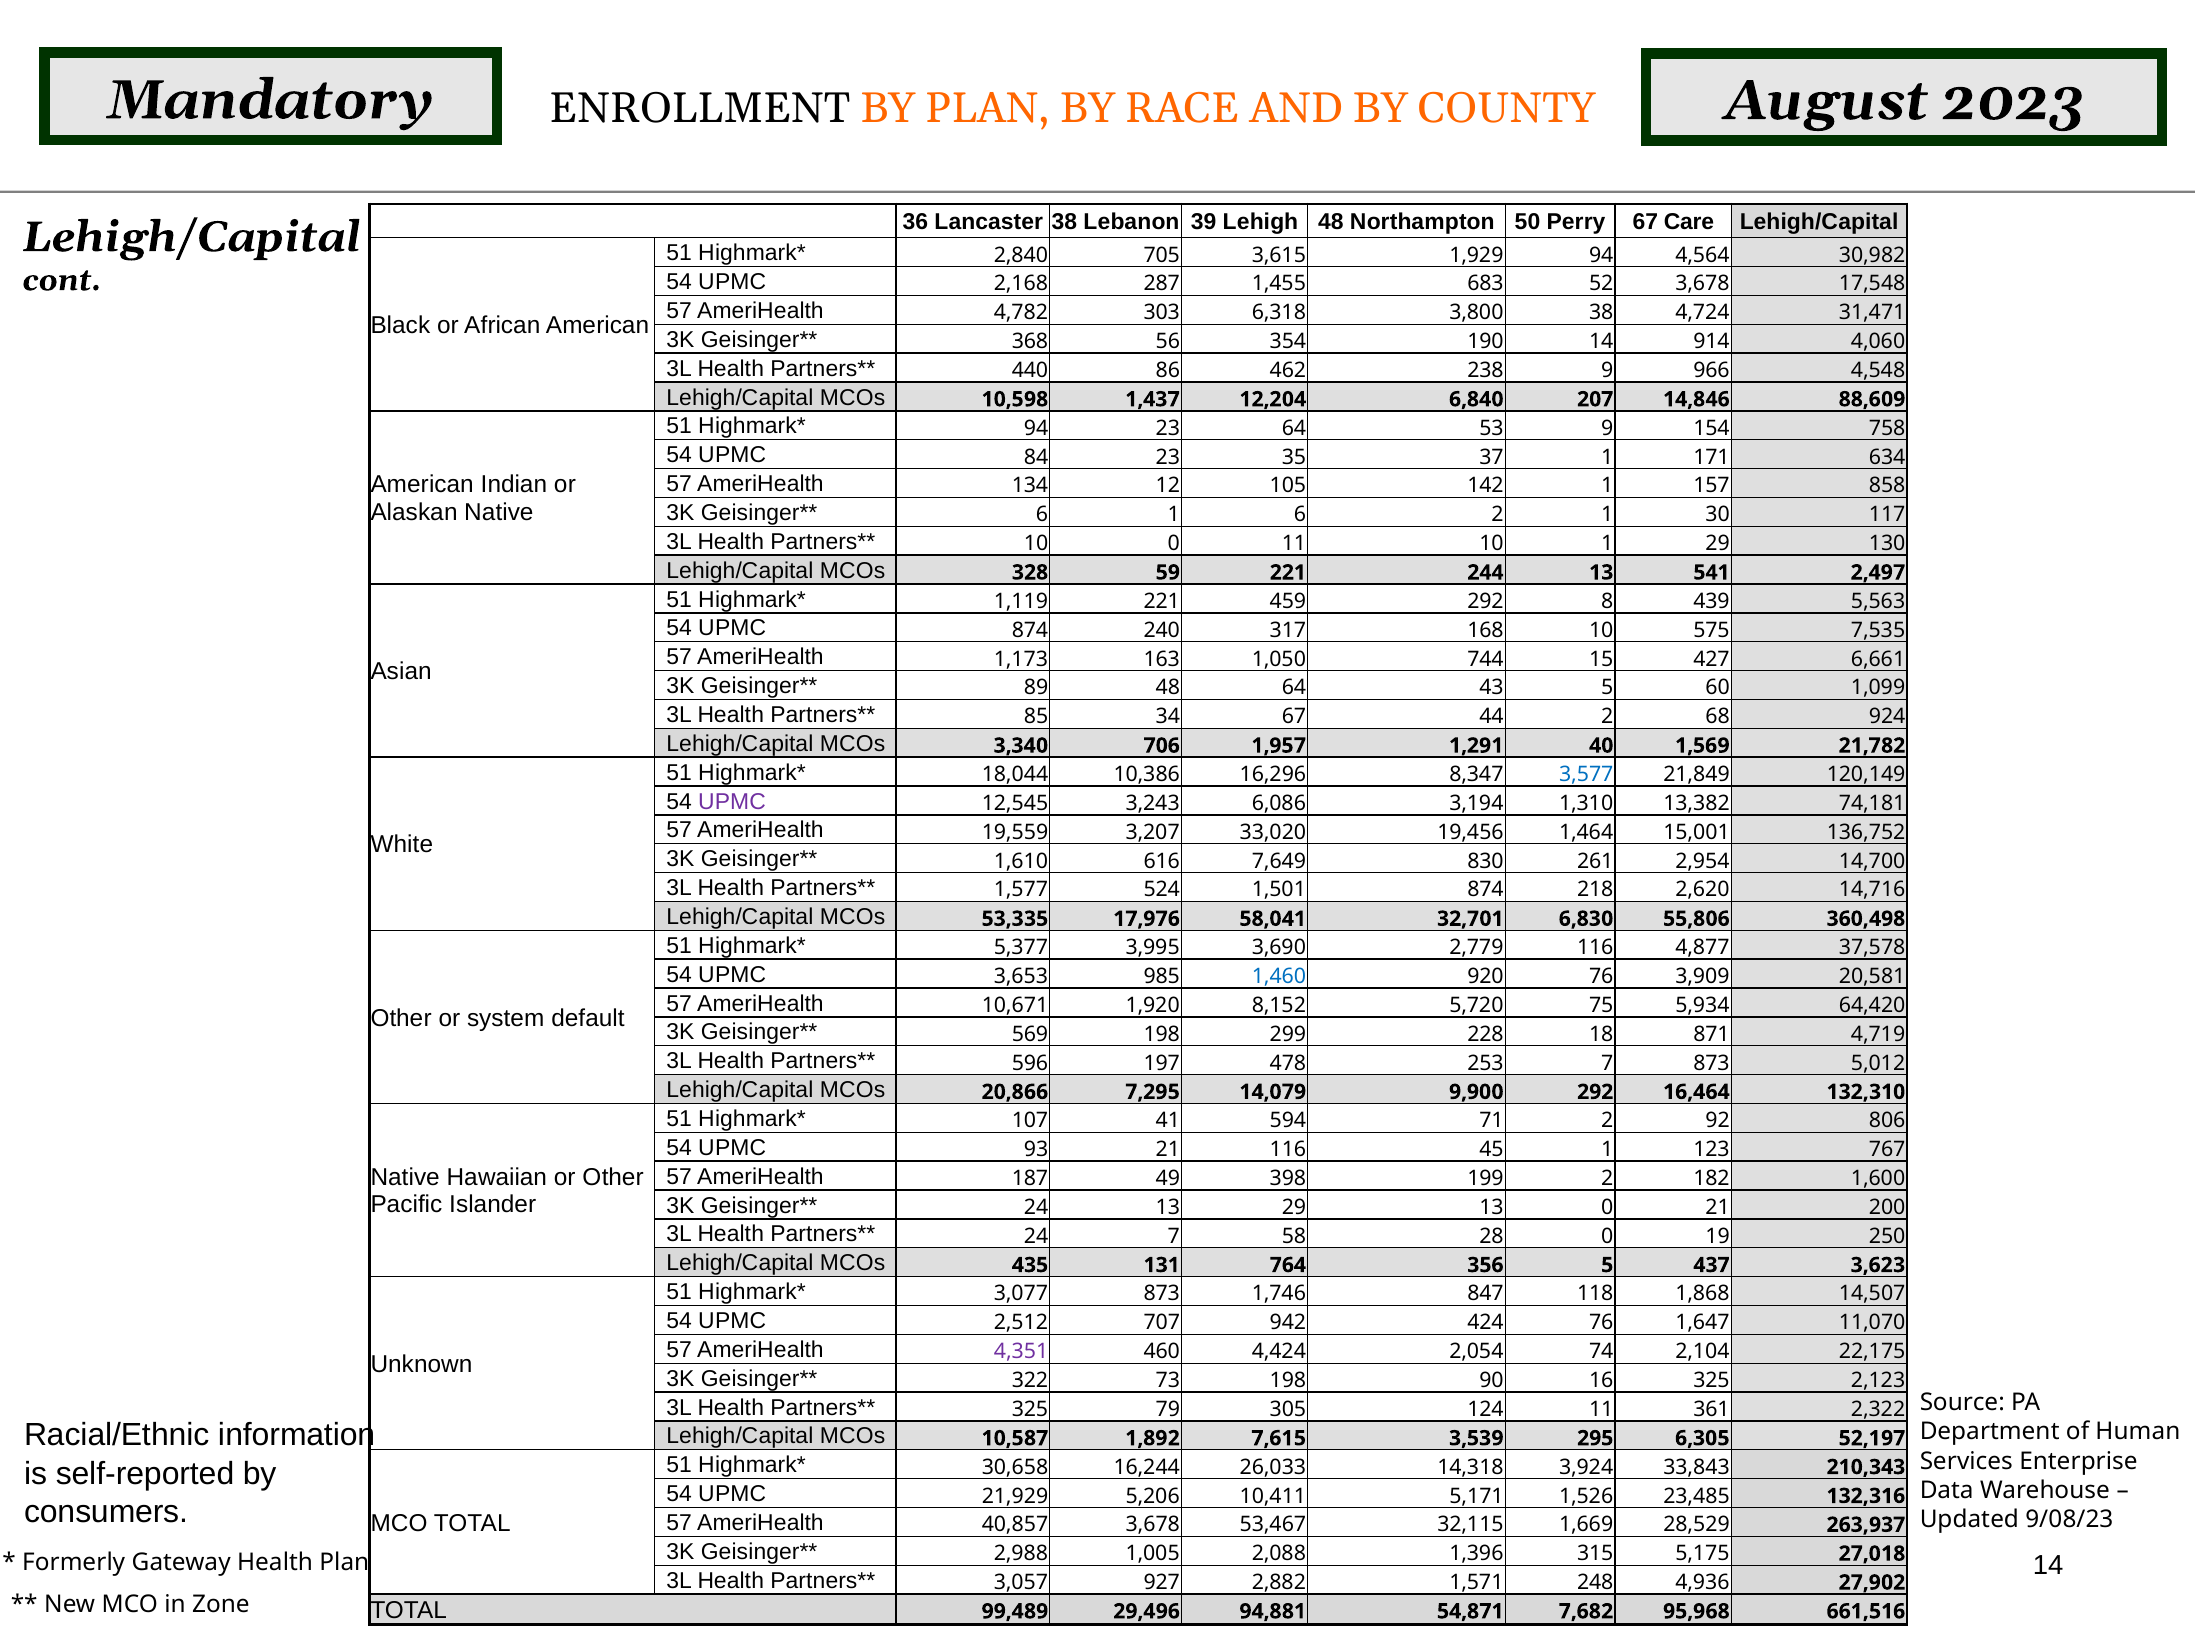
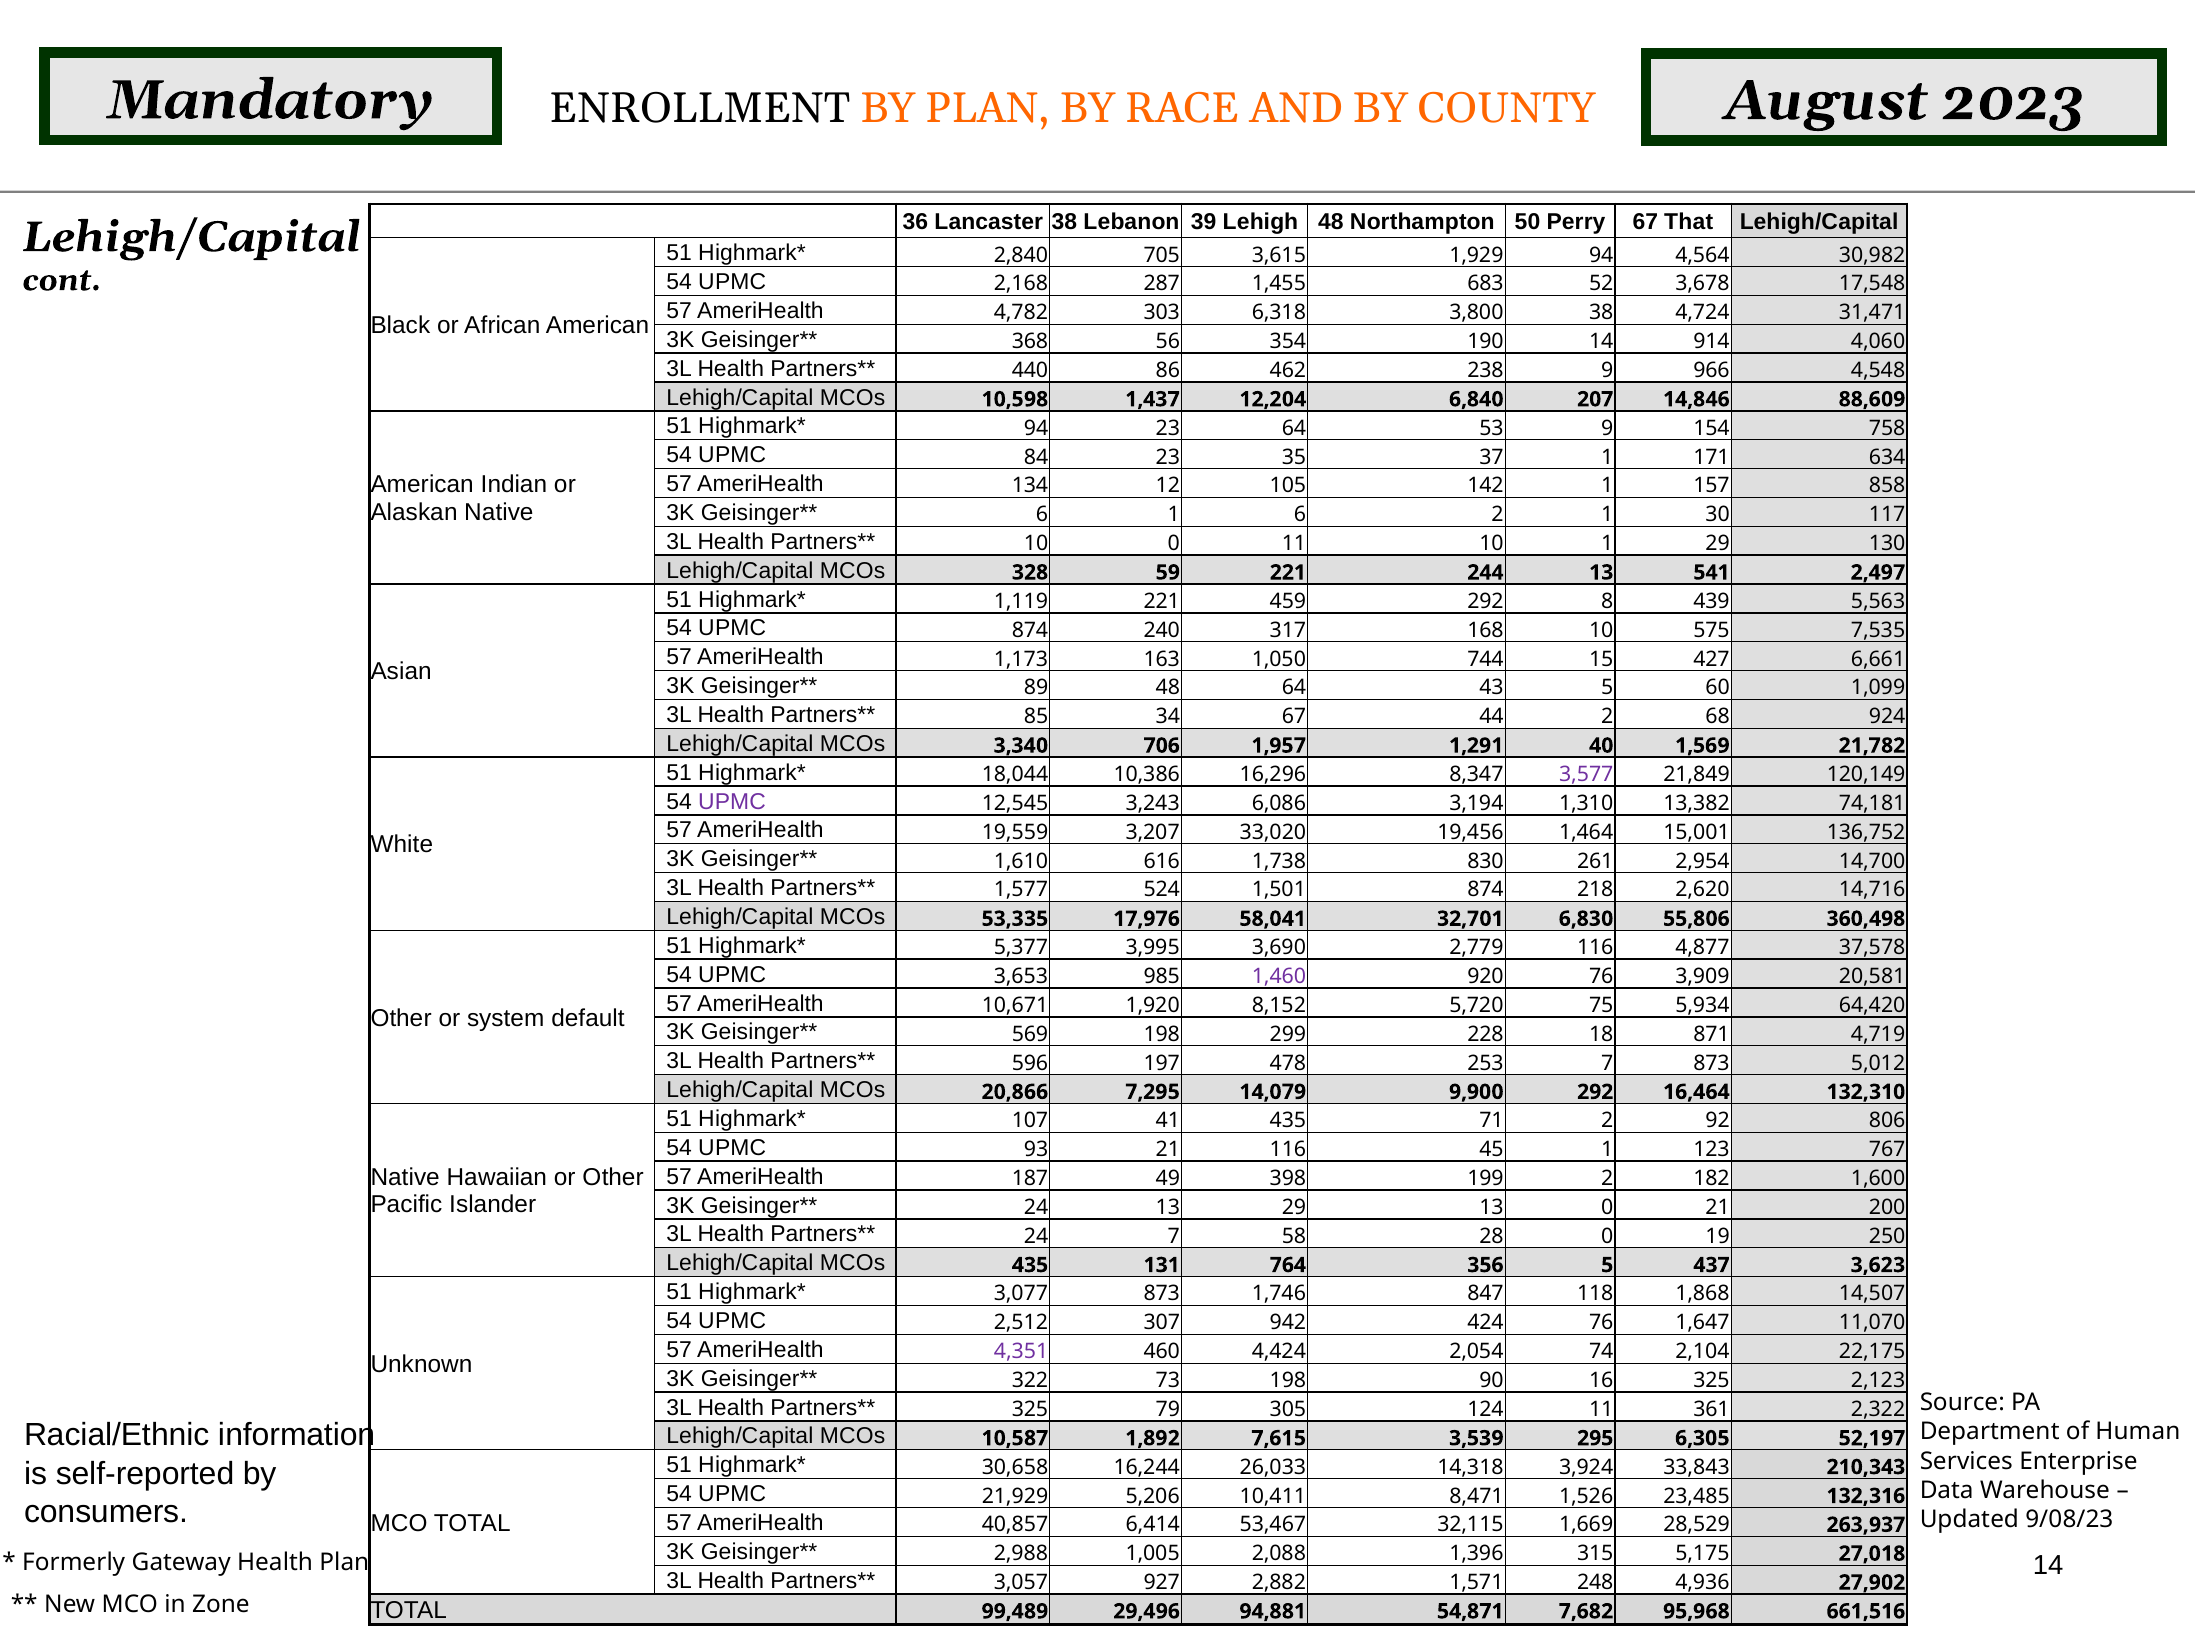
Care: Care -> That (1689, 222)
3,577 colour: blue -> purple (1586, 775)
7,649: 7,649 -> 1,738 (1279, 861)
1,460 colour: blue -> purple (1279, 977)
41 594: 594 -> 435 (1288, 1121)
707: 707 -> 307 (1162, 1323)
5,171: 5,171 -> 8,471 (1476, 1496)
40,857 3,678: 3,678 -> 6,414 (1153, 1525)
